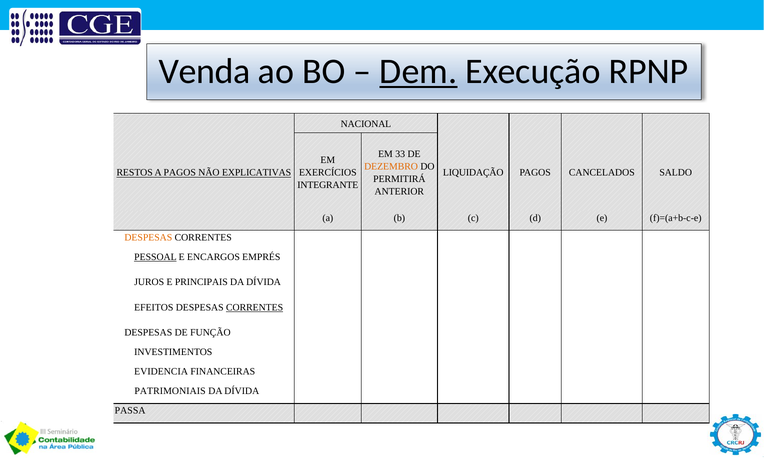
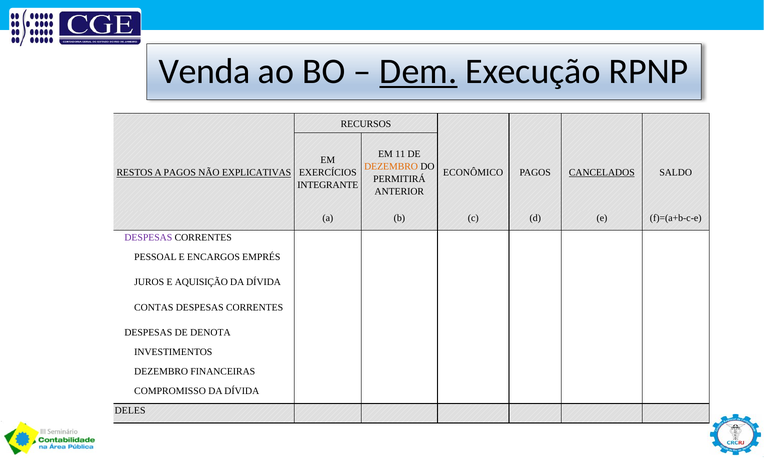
NACIONAL: NACIONAL -> RECURSOS (366, 124)
33: 33 -> 11 (400, 154)
LIQUIDAÇÃO: LIQUIDAÇÃO -> ECONÔMICO (473, 173)
CANCELADOS underline: none -> present (602, 173)
DESPESAS colour: orange -> purple (148, 238)
PESSOAL underline: present -> none (155, 257)
PRINCIPAIS: PRINCIPAIS -> AQUISIÇÃO (201, 282)
EFEITOS: EFEITOS -> CONTAS (154, 308)
CORRENTES underline: present -> none (255, 308)
FUNÇÃO: FUNÇÃO -> DENOTA (210, 333)
EVIDENCIA: EVIDENCIA -> DEZEMBRO (161, 372)
PATRIMONIAIS: PATRIMONIAIS -> COMPROMISSO (170, 391)
PASSA: PASSA -> DELES (130, 411)
